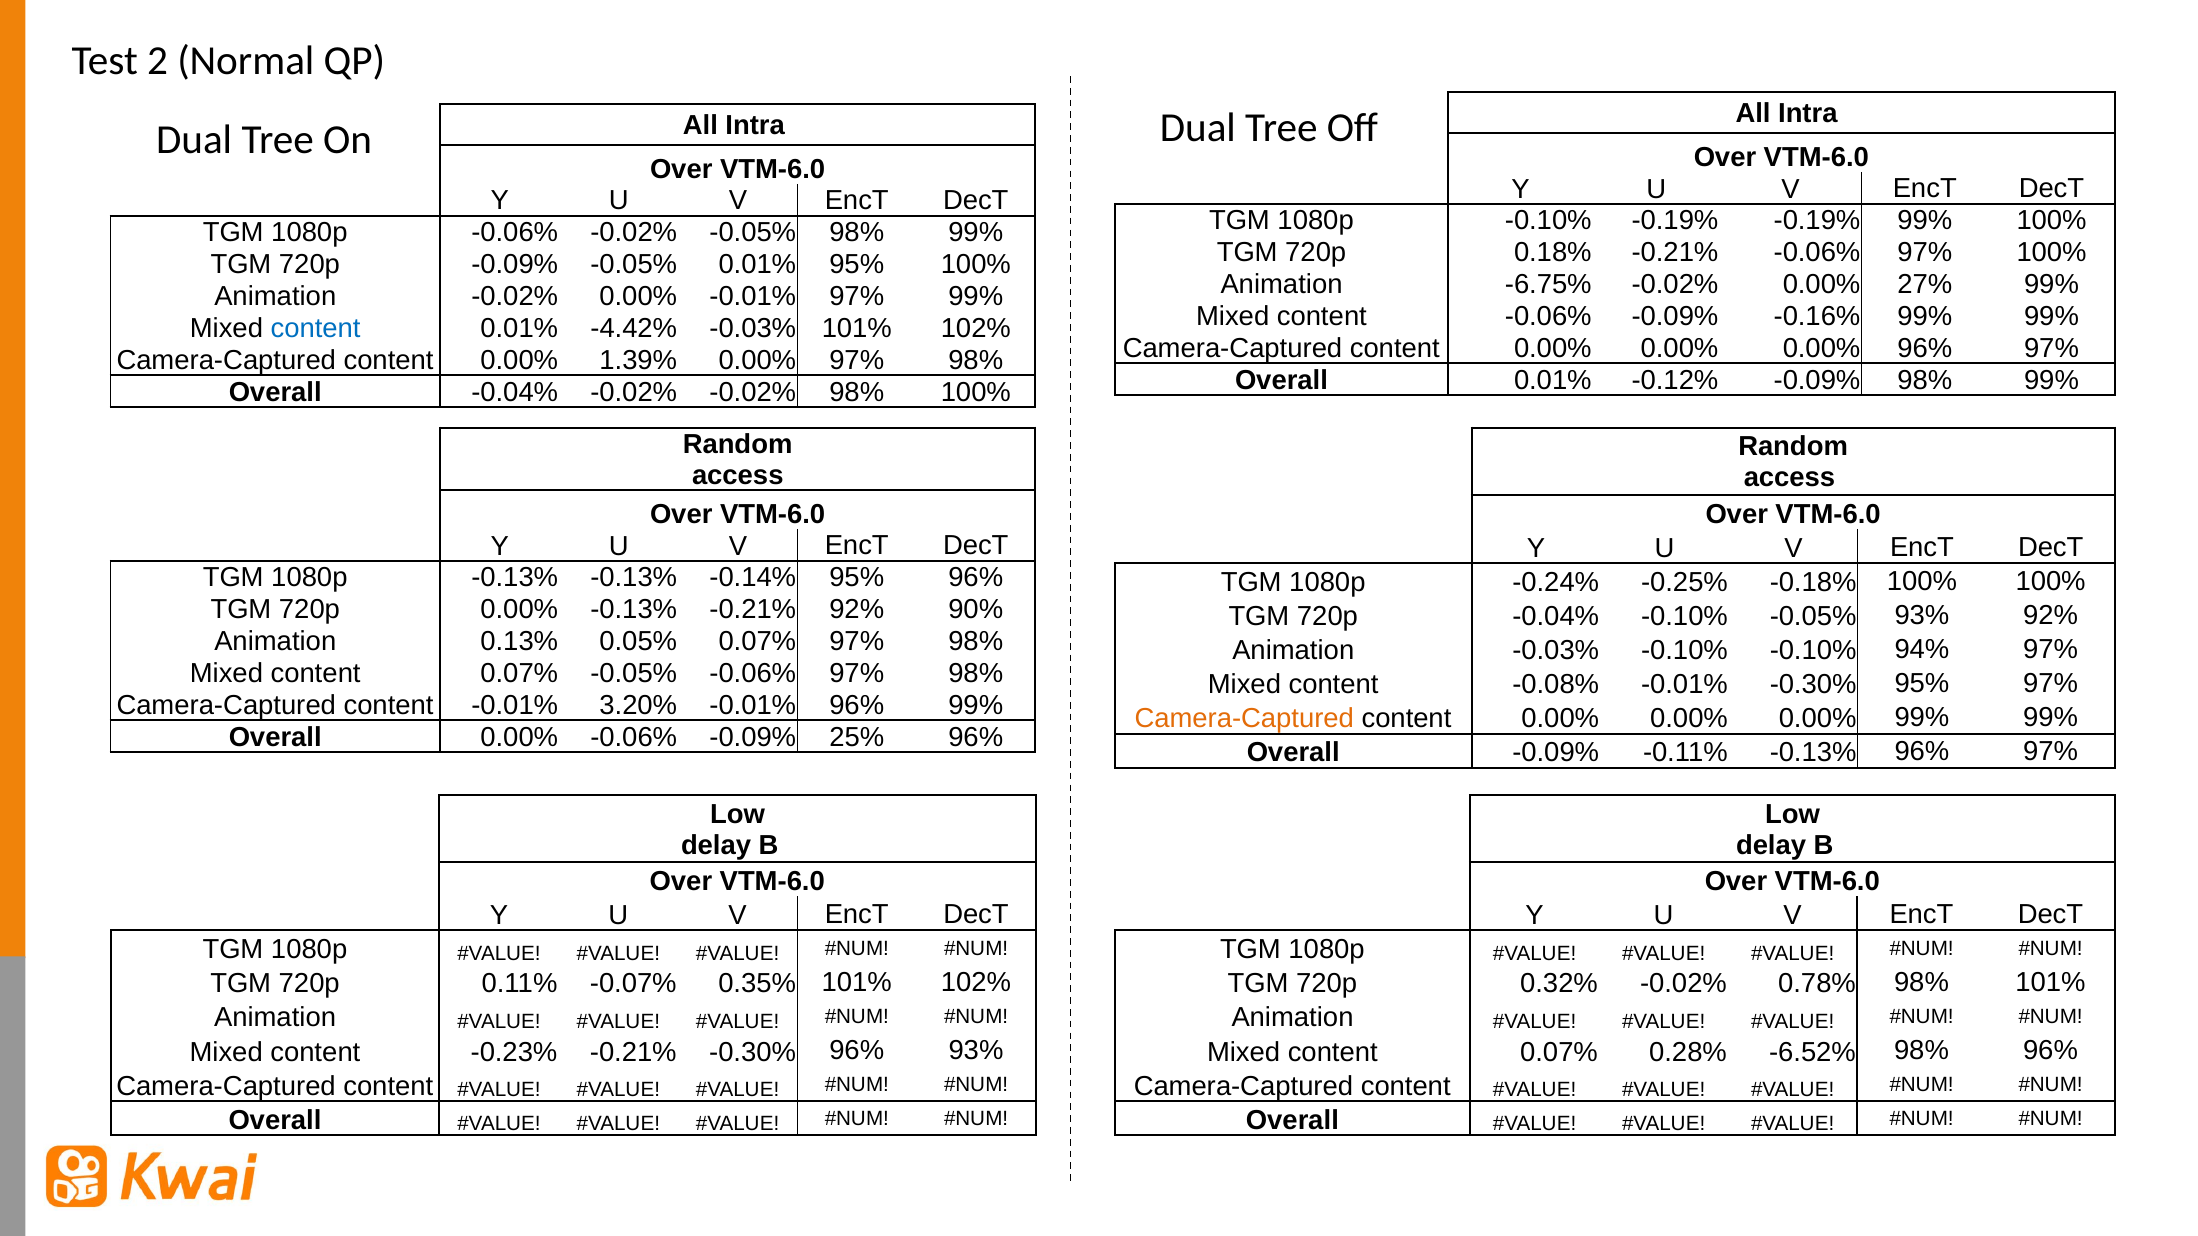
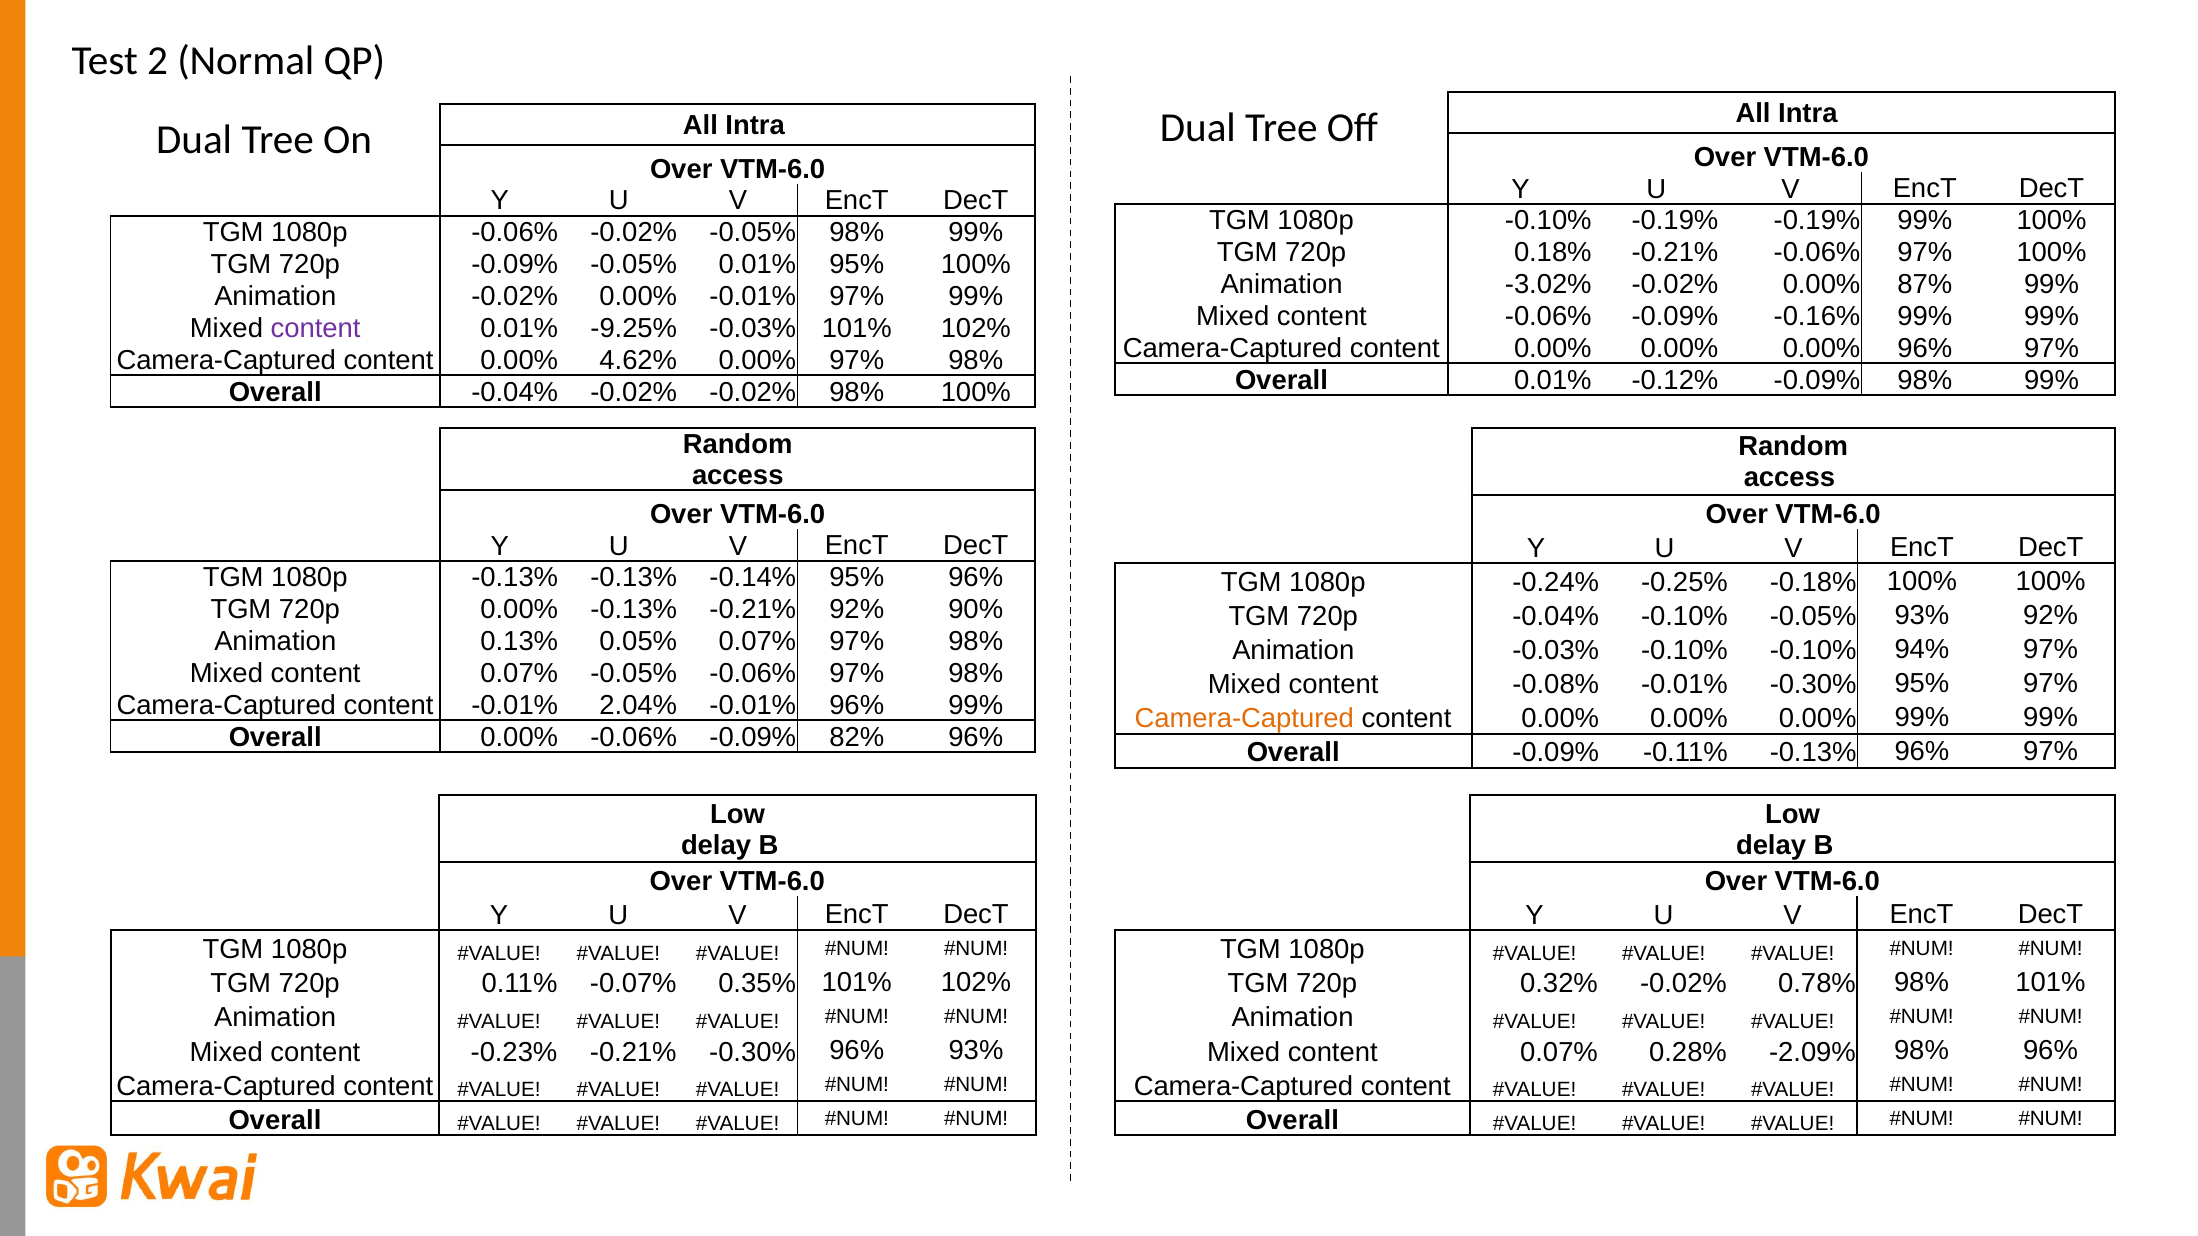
-6.75%: -6.75% -> -3.02% (1548, 285)
27%: 27% -> 87% (1925, 285)
content colour: blue -> purple (316, 329)
-4.42%: -4.42% -> -9.25% (634, 329)
1.39%: 1.39% -> 4.62% (638, 361)
3.20%: 3.20% -> 2.04% (638, 706)
25%: 25% -> 82% (857, 738)
-6.52%: -6.52% -> -2.09% (1812, 1052)
